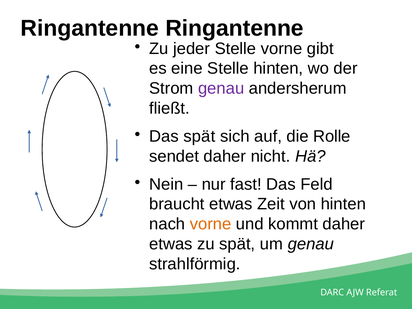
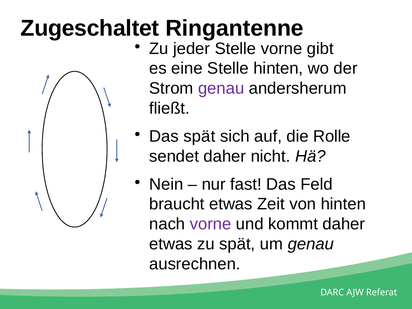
Ringantenne: Ringantenne -> Zugeschaltet (90, 28)
vorne colour: orange -> purple (211, 224)
strahlförmig: strahlförmig -> ausrechnen (195, 264)
